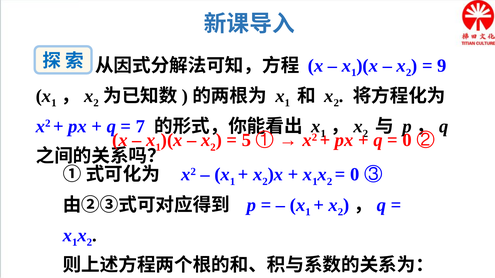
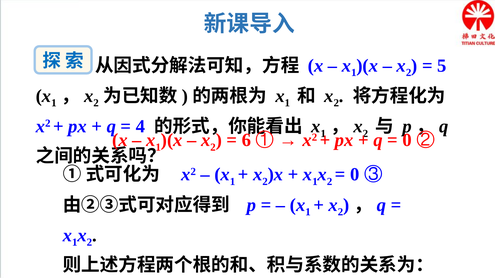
9: 9 -> 5 (442, 66)
7: 7 -> 4 (140, 126)
5: 5 -> 6 (246, 140)
